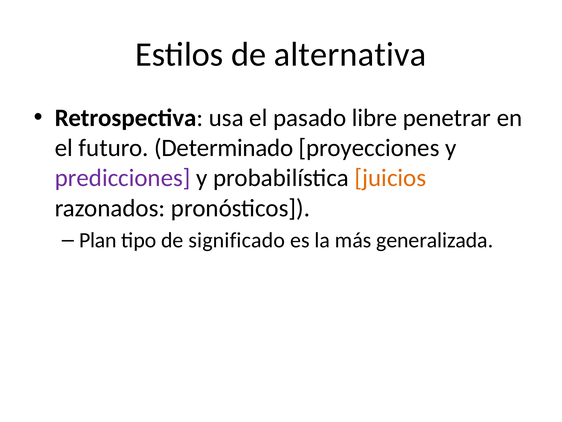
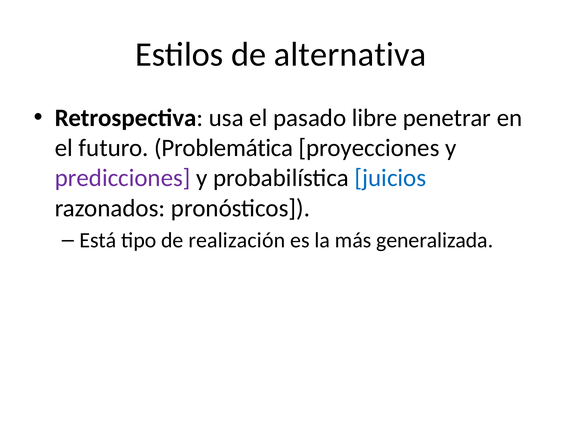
Determinado: Determinado -> Problemática (224, 148)
juicios colour: orange -> blue (390, 178)
Plan: Plan -> Está (98, 240)
significado: significado -> realización (237, 240)
